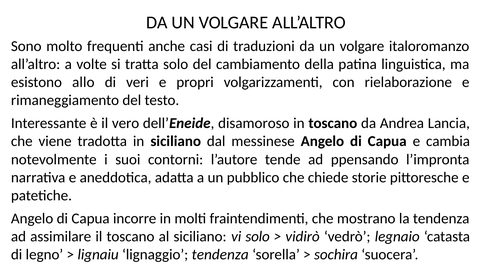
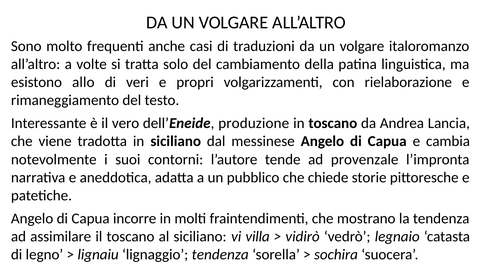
disamoroso: disamoroso -> produzione (254, 123)
ppensando: ppensando -> provenzale (365, 159)
vi solo: solo -> villa (258, 236)
